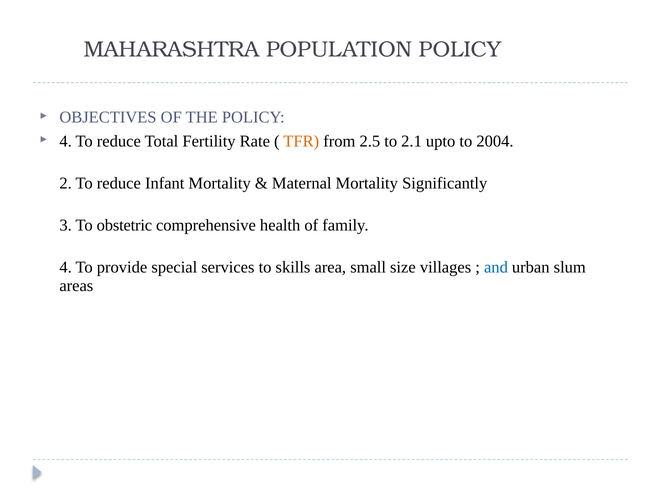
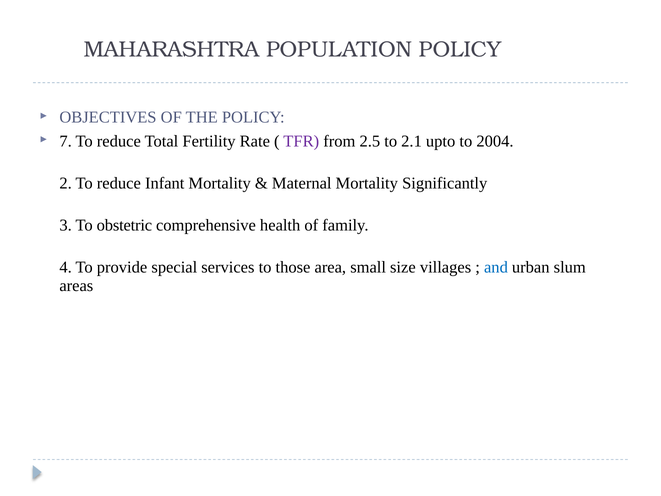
4: 4 -> 7 (66, 141)
TFR colour: orange -> purple (301, 141)
skills: skills -> those (293, 267)
